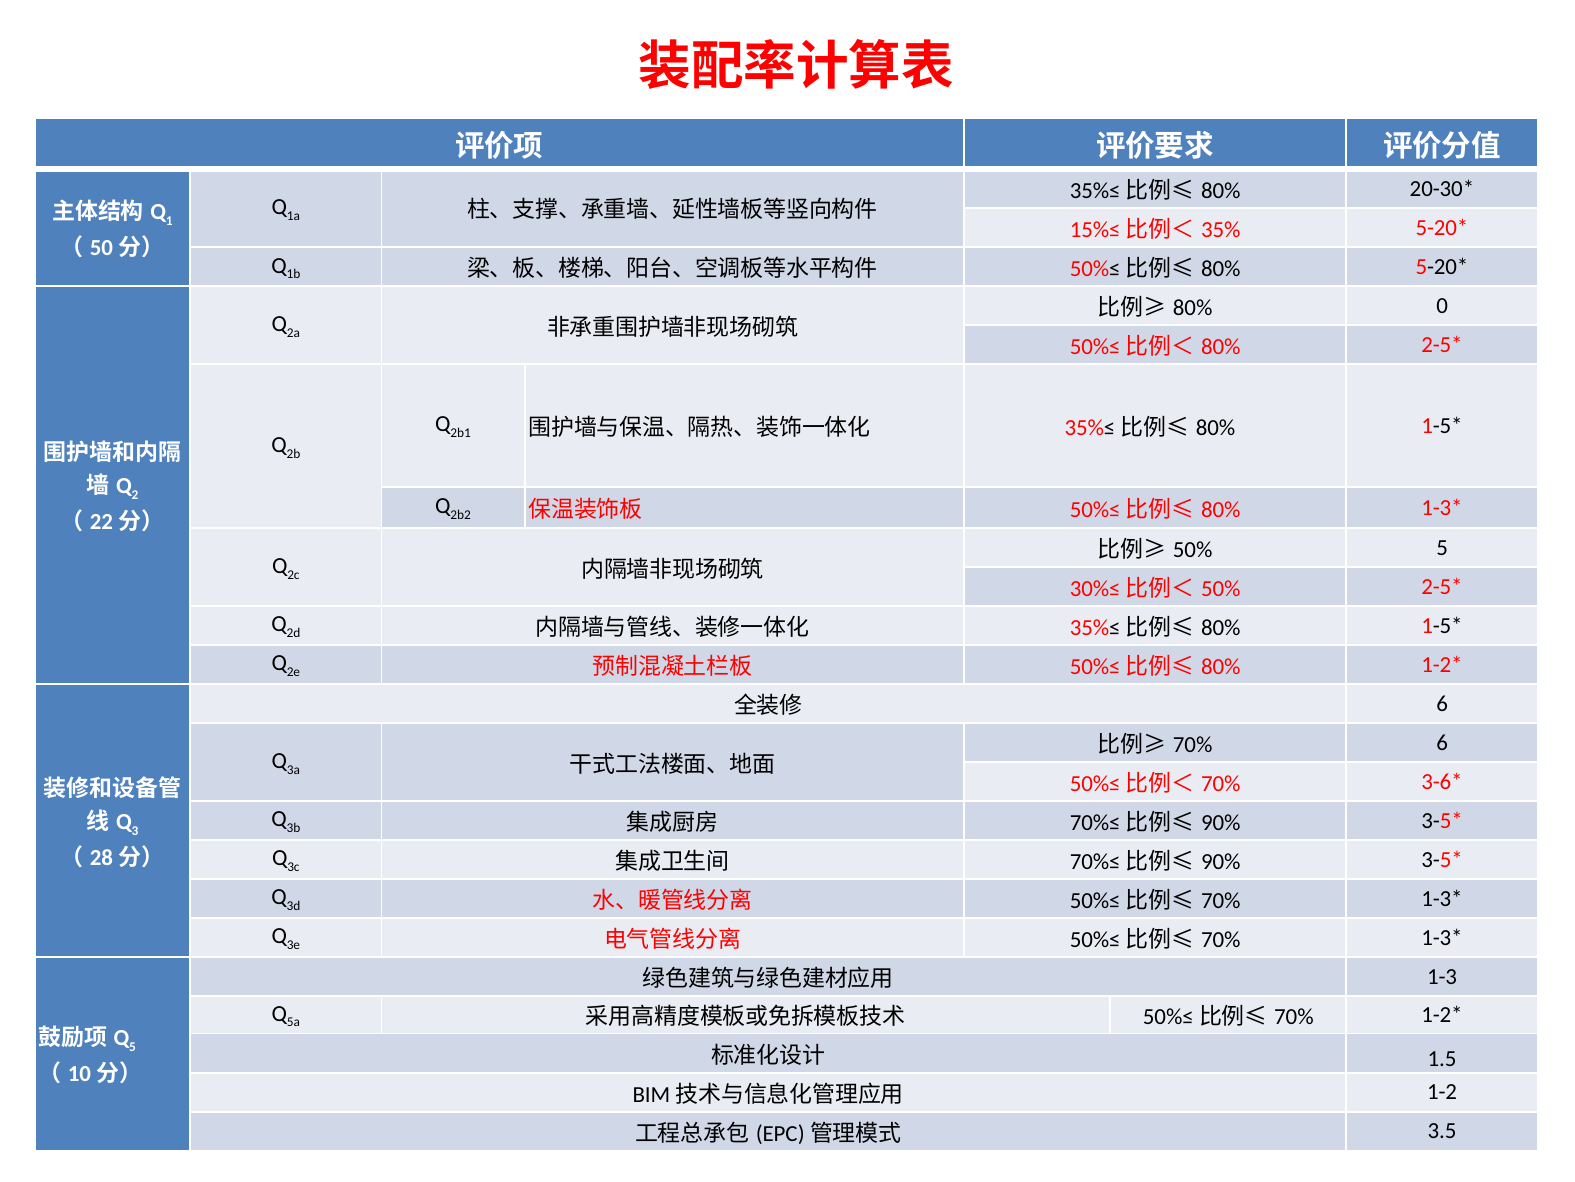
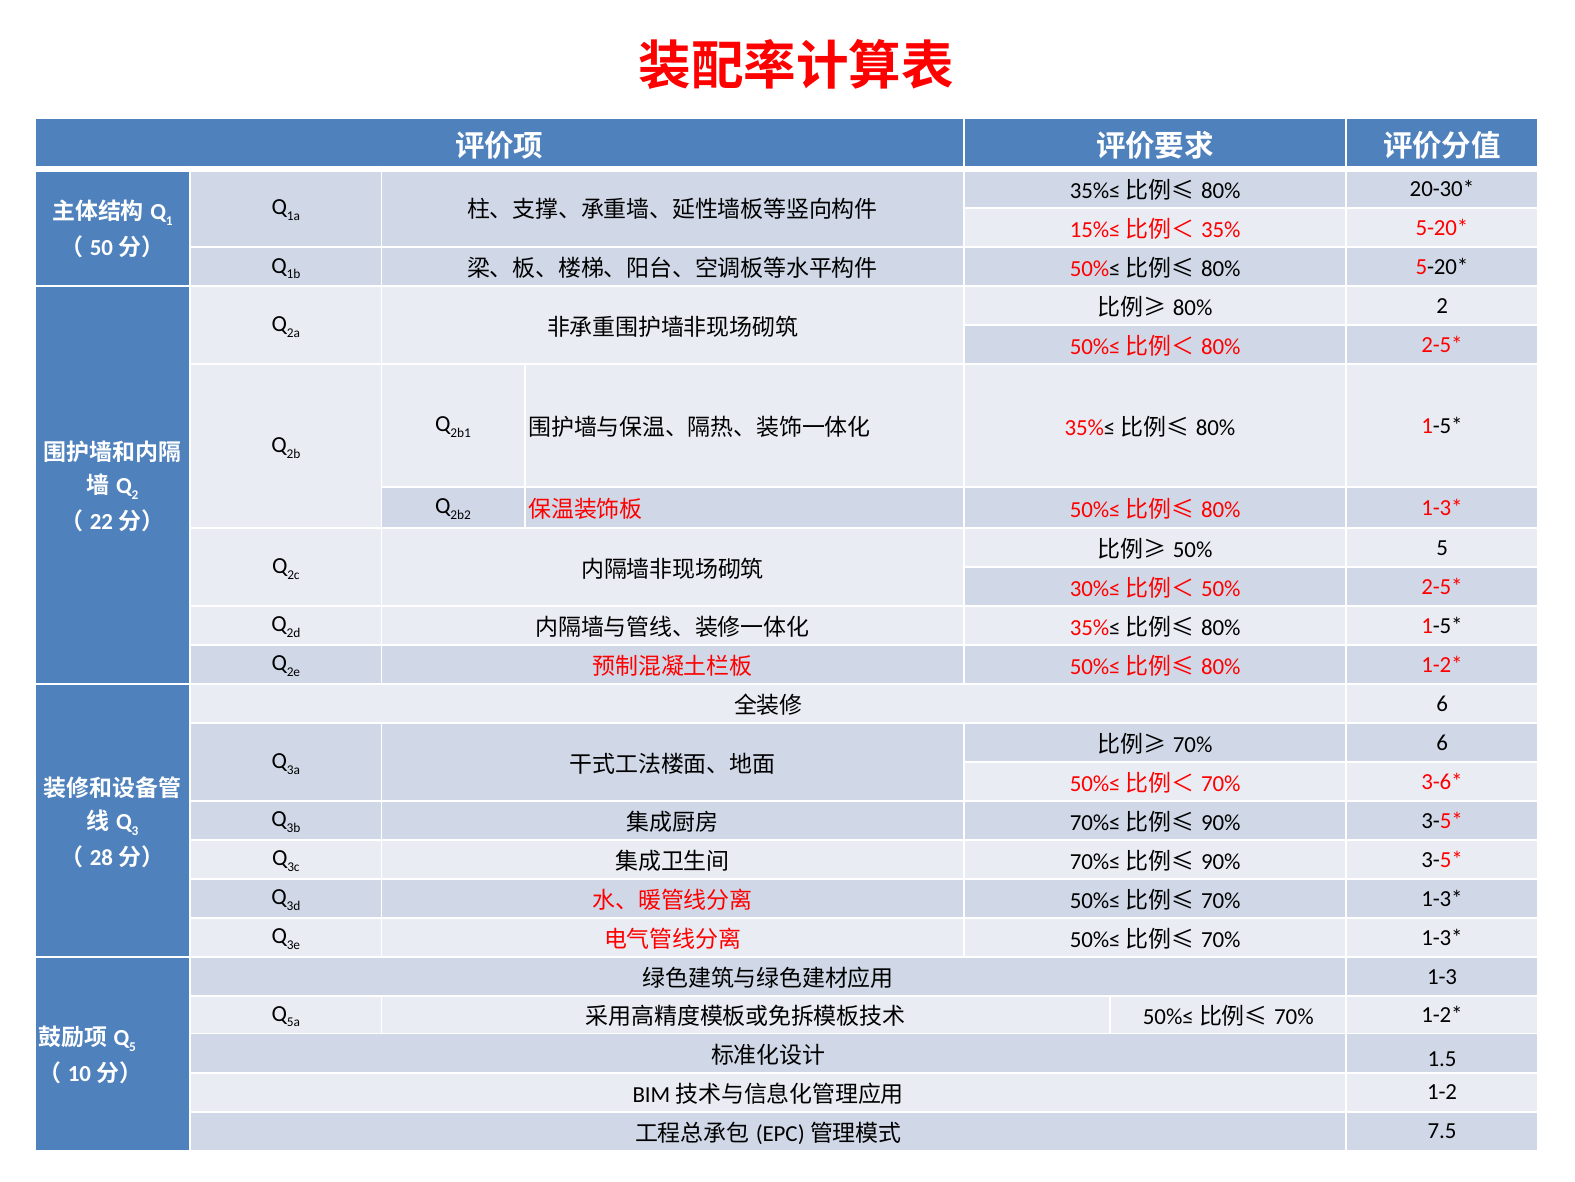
0: 0 -> 2 (1442, 306)
3.5: 3.5 -> 7.5 (1442, 1131)
